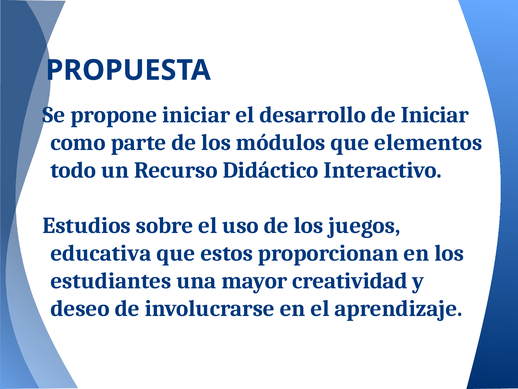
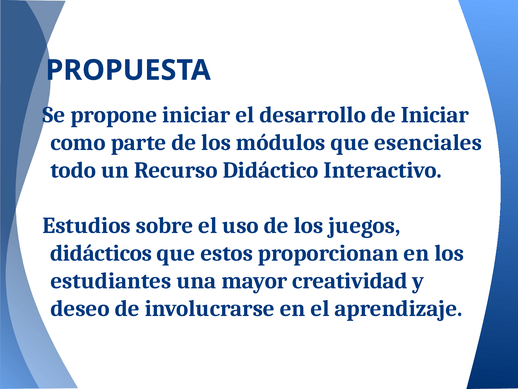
elementos: elementos -> esenciales (428, 142)
educativa: educativa -> didácticos (101, 253)
